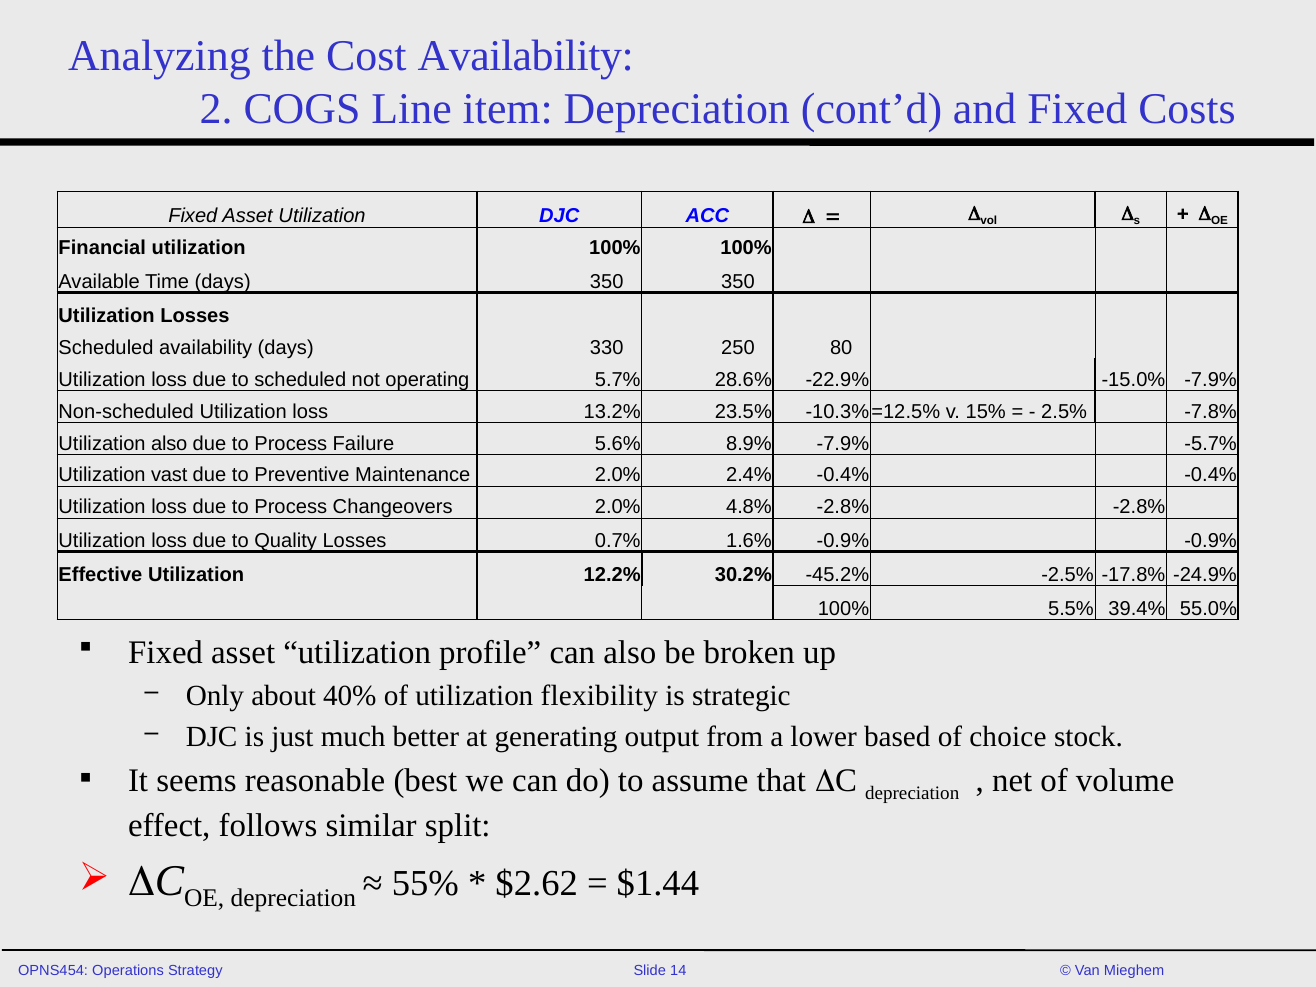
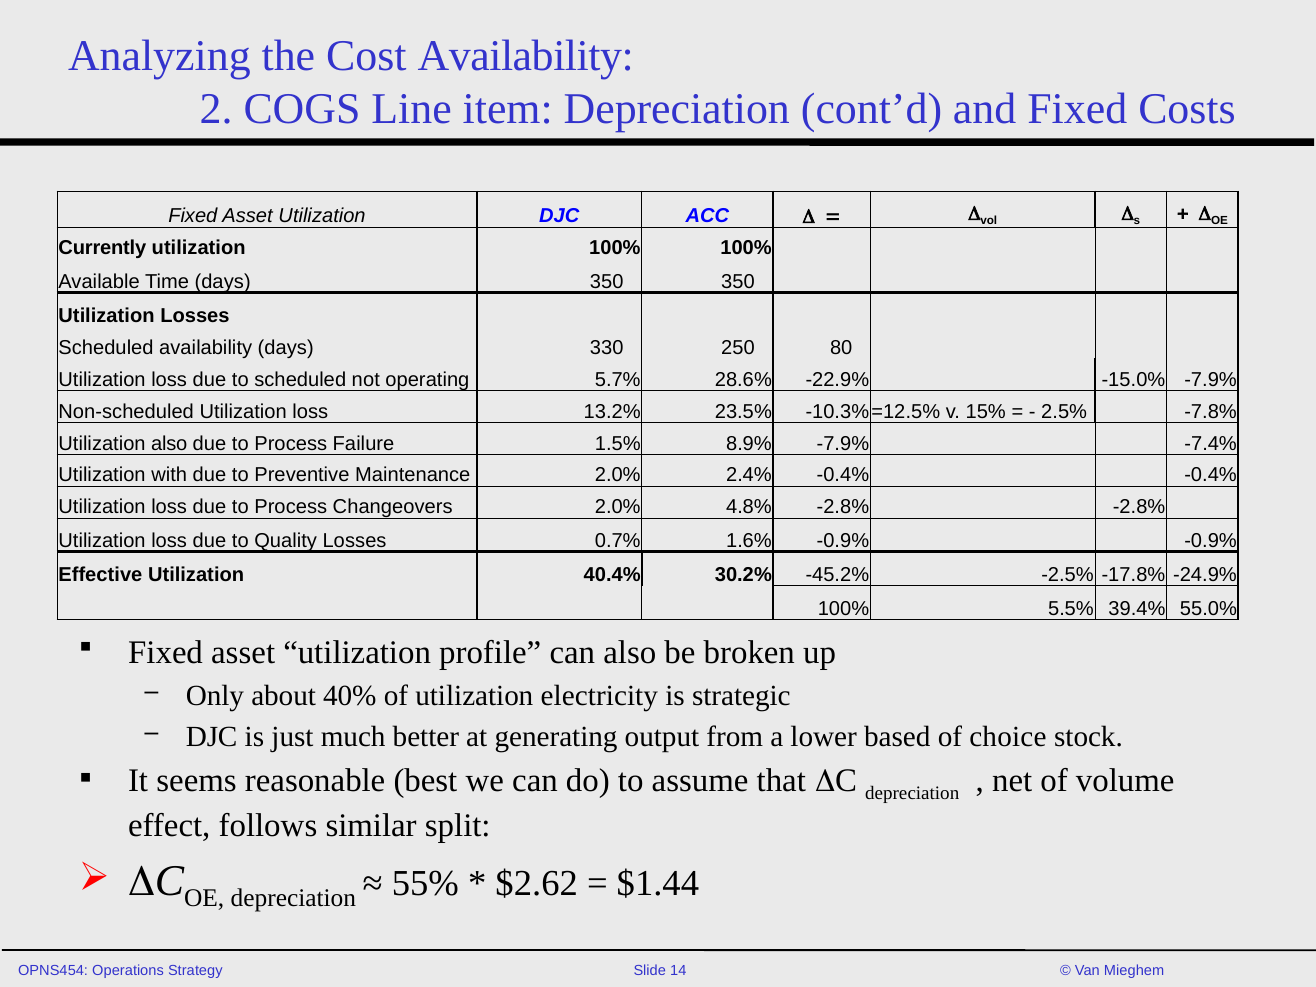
Financial: Financial -> Currently (102, 248)
5.6%: 5.6% -> 1.5% (618, 443)
-5.7%: -5.7% -> -7.4% (1211, 443)
vast: vast -> with (169, 475)
12.2%: 12.2% -> 40.4% (612, 575)
flexibility: flexibility -> electricity (599, 696)
